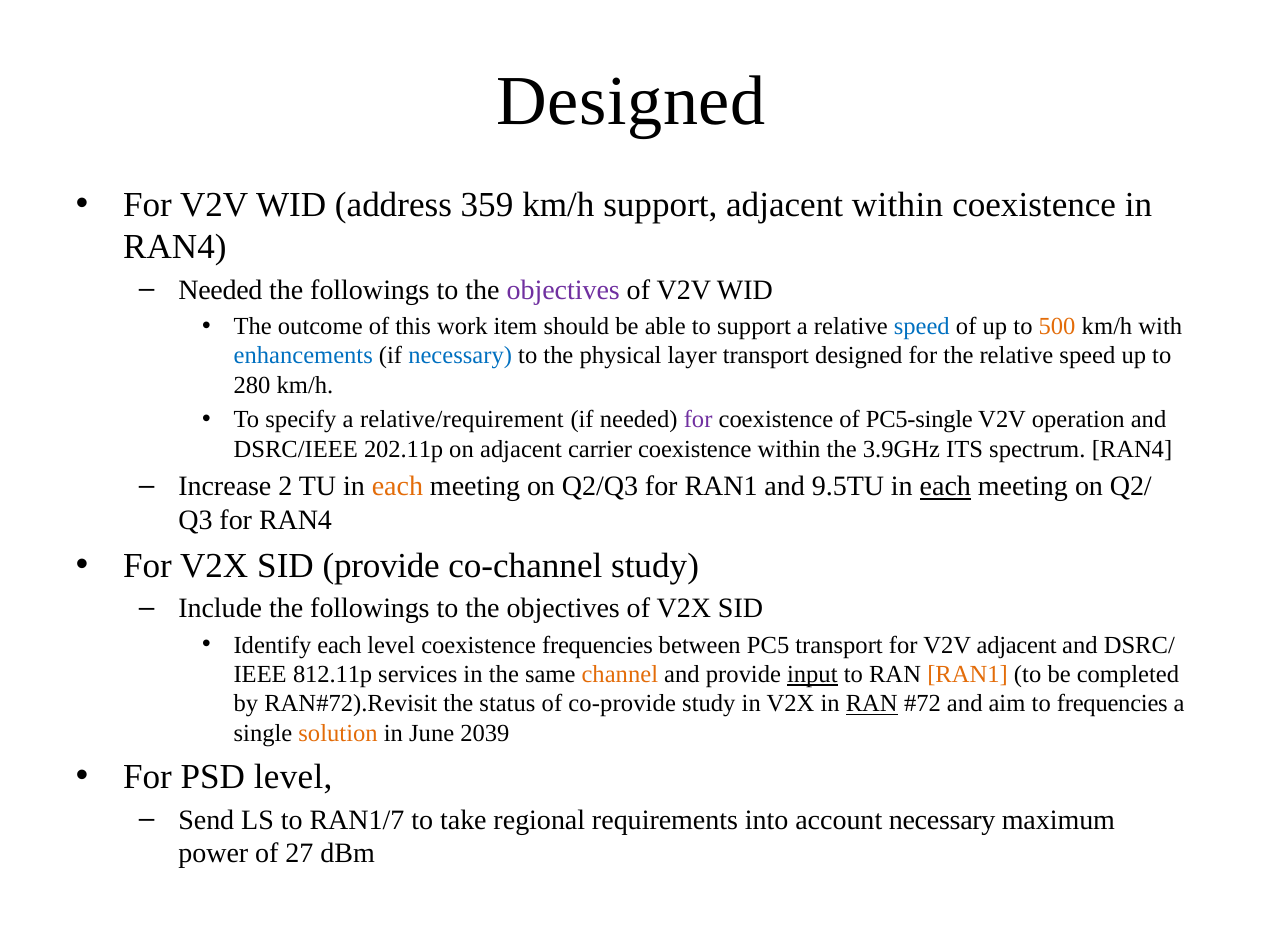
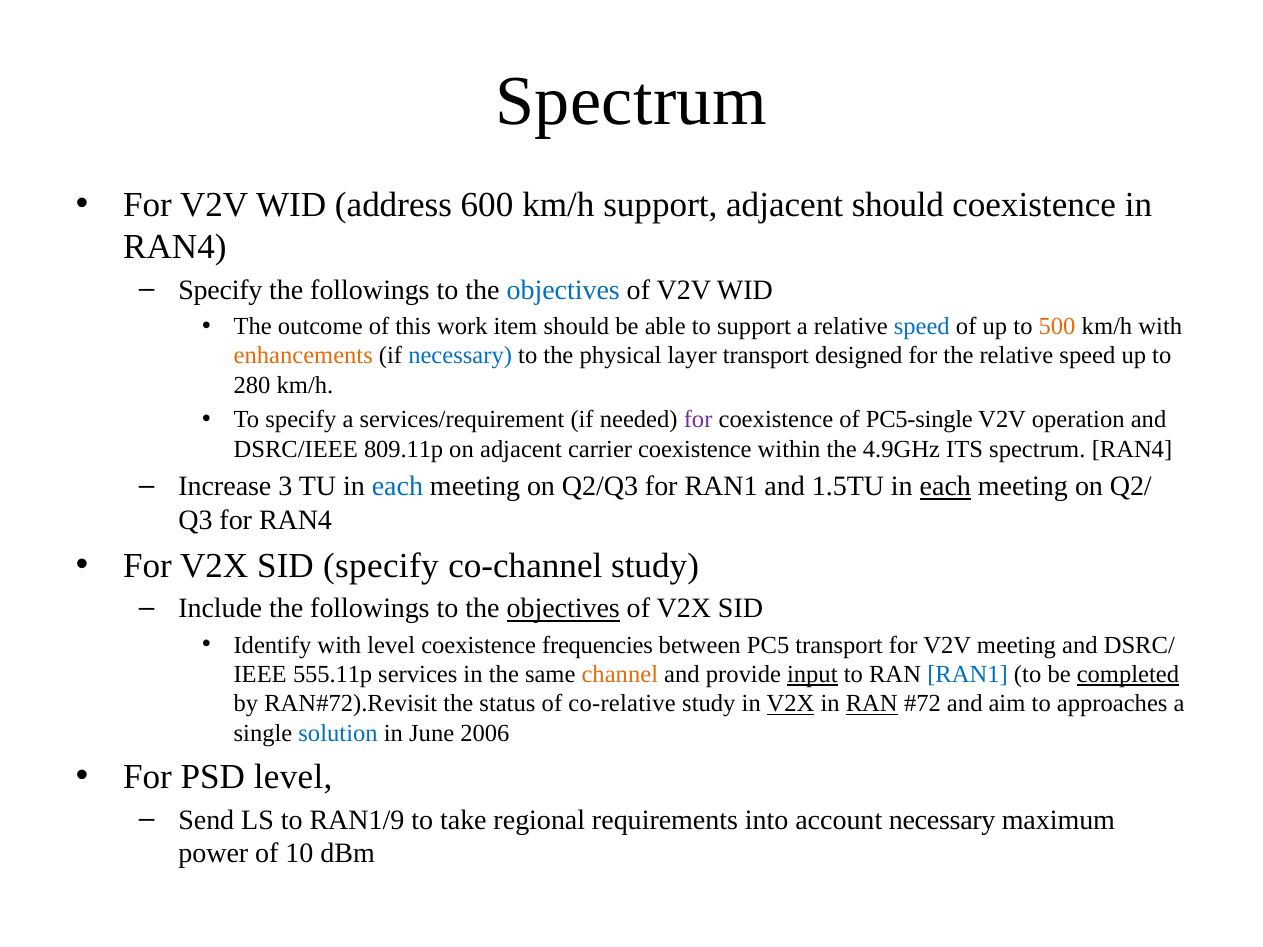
Designed: Designed -> Spectrum (631, 102)
359: 359 -> 600 (487, 205)
adjacent within: within -> should (898, 205)
Needed: Needed -> Specify (220, 290)
objectives colour: purple -> blue (563, 290)
enhancements colour: blue -> orange (303, 356)
relative/requirement: relative/requirement -> services/requirement (462, 420)
202.11p: 202.11p -> 809.11p (404, 449)
3.9GHz: 3.9GHz -> 4.9GHz (901, 449)
2: 2 -> 3 (285, 487)
each colour: orange -> blue (397, 487)
9.5TU: 9.5TU -> 1.5TU (848, 487)
SID provide: provide -> specify (381, 566)
objectives underline: none -> present (563, 609)
Identify each: each -> with (339, 645)
V2V adjacent: adjacent -> meeting (1016, 645)
812.11p: 812.11p -> 555.11p (333, 675)
RAN1 colour: orange -> blue (968, 675)
completed underline: none -> present (1128, 675)
co-provide: co-provide -> co-relative (622, 704)
V2X underline: none -> present (790, 704)
to frequencies: frequencies -> approaches (1112, 704)
solution colour: orange -> blue (338, 734)
2039: 2039 -> 2006 (485, 734)
RAN1/7: RAN1/7 -> RAN1/9 (357, 820)
27: 27 -> 10 (299, 854)
